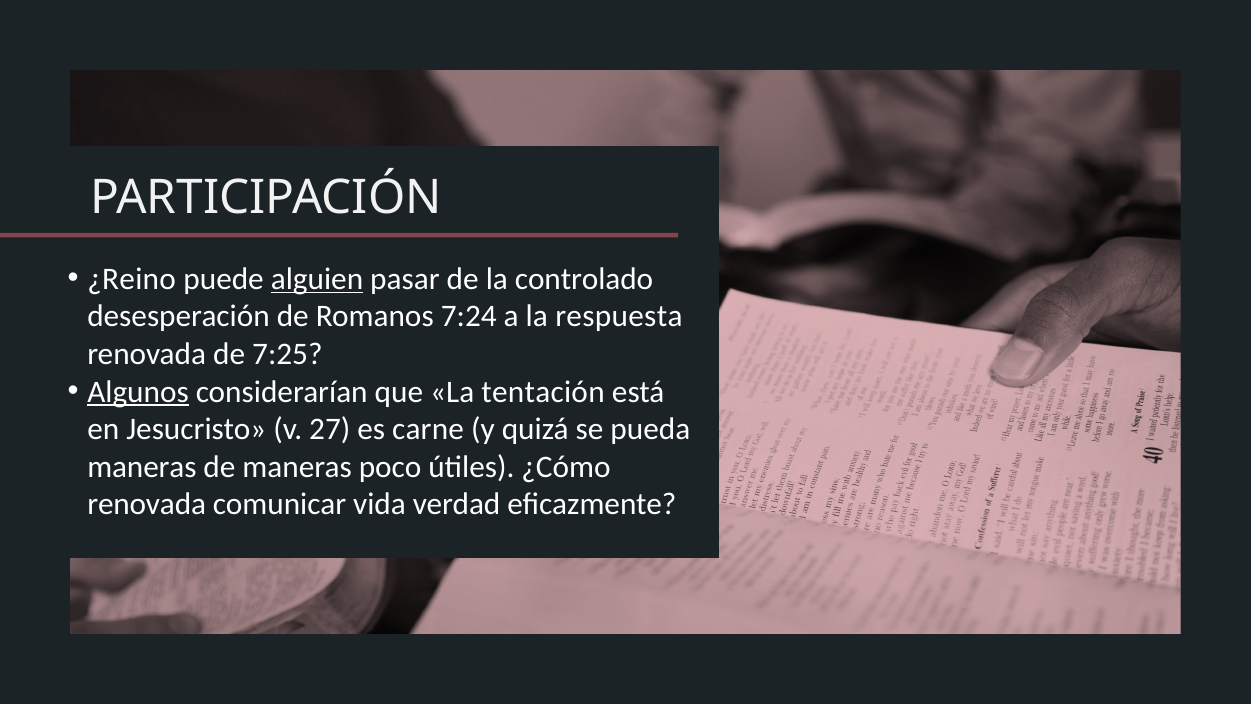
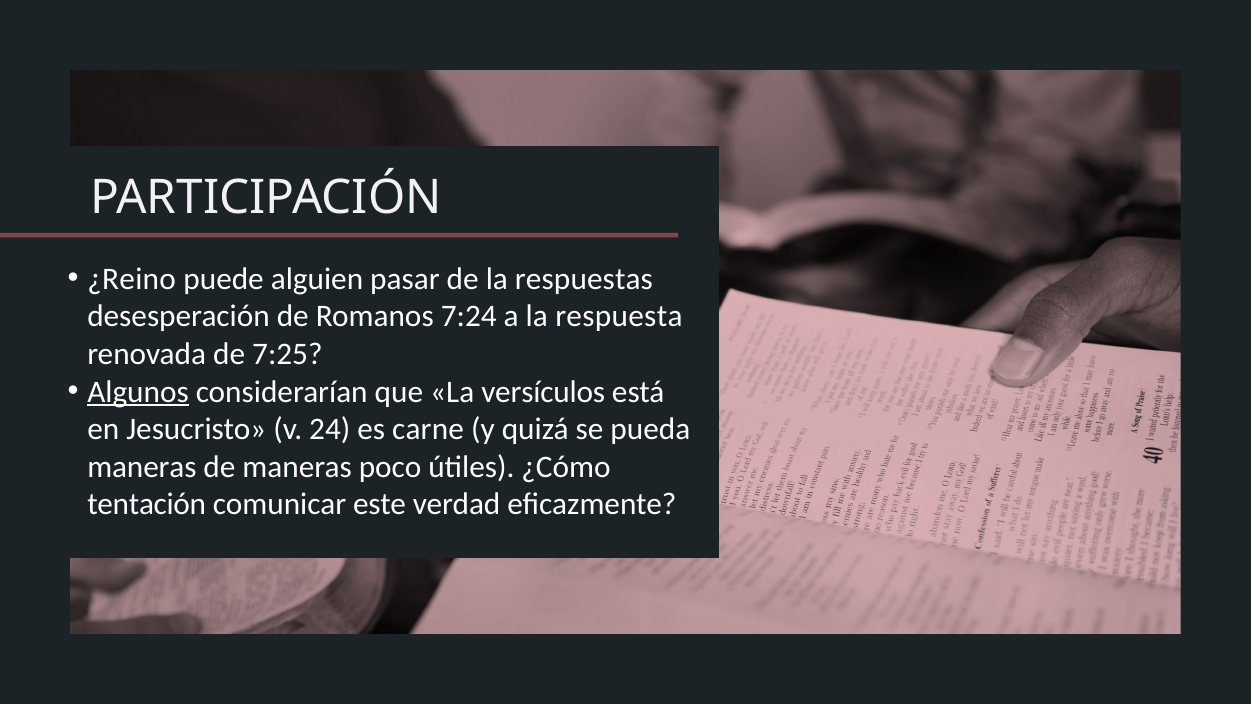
alguien underline: present -> none (317, 279)
controlado: controlado -> respuestas (584, 279)
tentación: tentación -> versículos (543, 392)
27: 27 -> 24 (330, 429)
renovada: renovada -> tentación (147, 504)
vida: vida -> este (380, 504)
